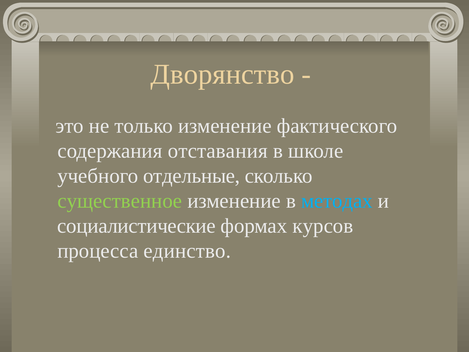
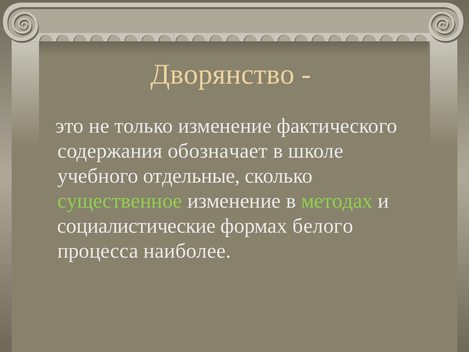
отставания: отставания -> обозначает (218, 151)
методах colour: light blue -> light green (337, 201)
курсов: курсов -> белого (323, 226)
единство: единство -> наиболее (187, 251)
